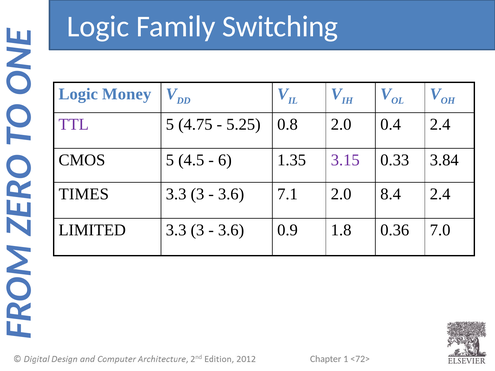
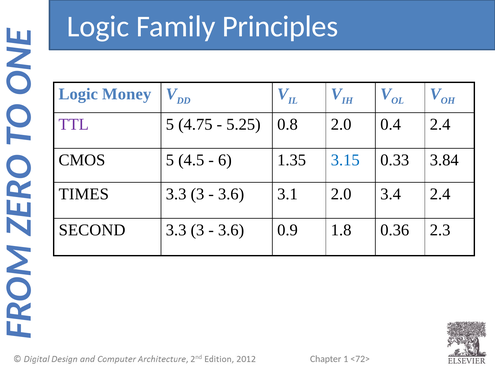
Switching: Switching -> Principles (280, 26)
3.15 colour: purple -> blue (345, 160)
7.1: 7.1 -> 3.1 (288, 194)
8.4: 8.4 -> 3.4 (391, 194)
LIMITED: LIMITED -> SECOND (92, 230)
7.0: 7.0 -> 2.3 (440, 230)
